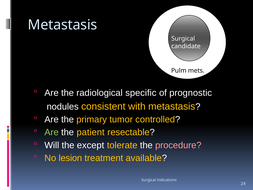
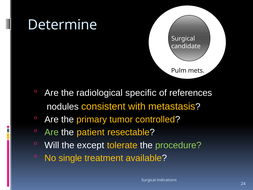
Metastasis: Metastasis -> Determine (63, 25)
prognostic: prognostic -> references (191, 93)
procedure colour: pink -> light green (178, 145)
lesion: lesion -> single (70, 158)
